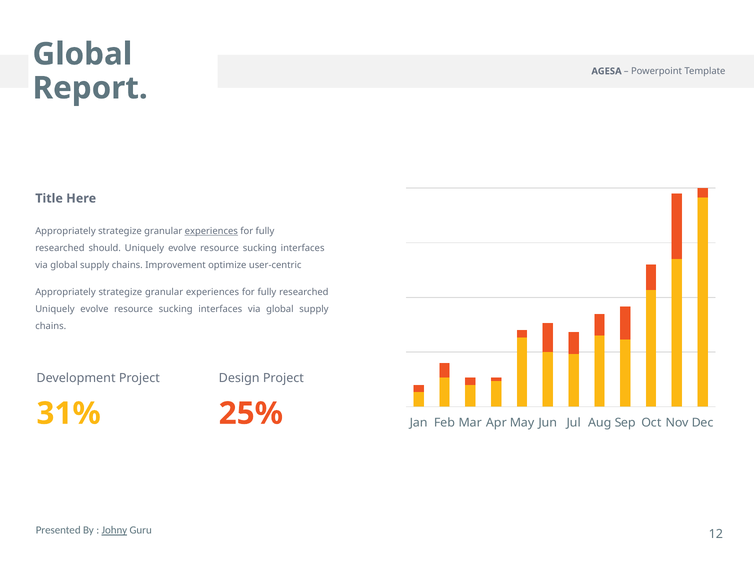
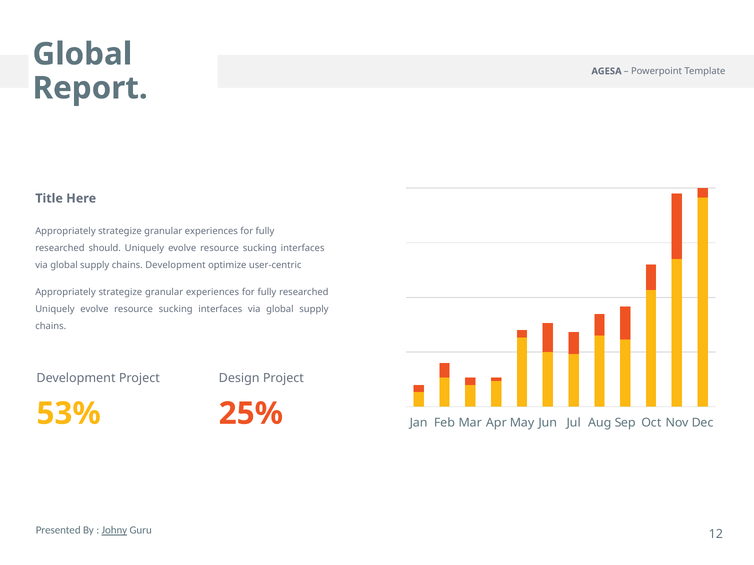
experiences underline: present -> none (211, 231)
Improvement: Improvement -> Development (175, 265)
31%: 31% -> 53% (69, 414)
